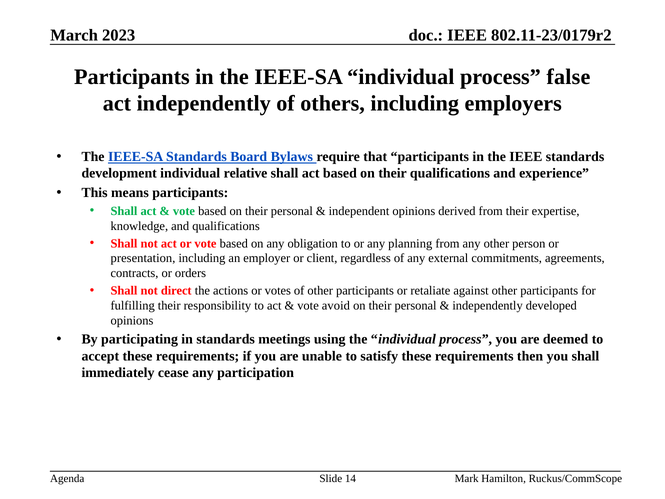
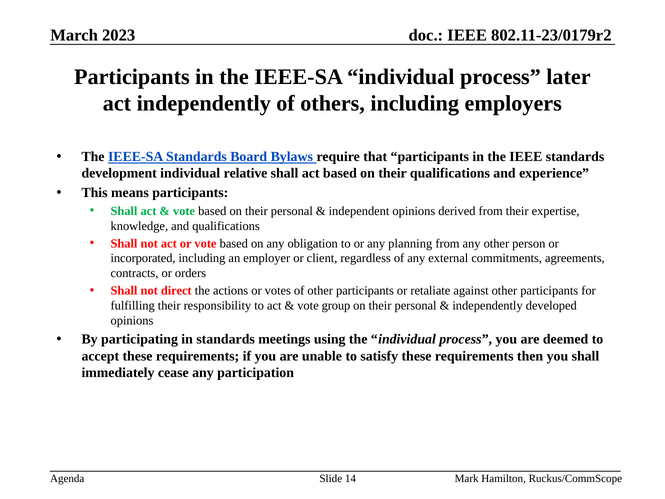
false: false -> later (568, 77)
presentation: presentation -> incorporated (143, 258)
avoid: avoid -> group (336, 306)
